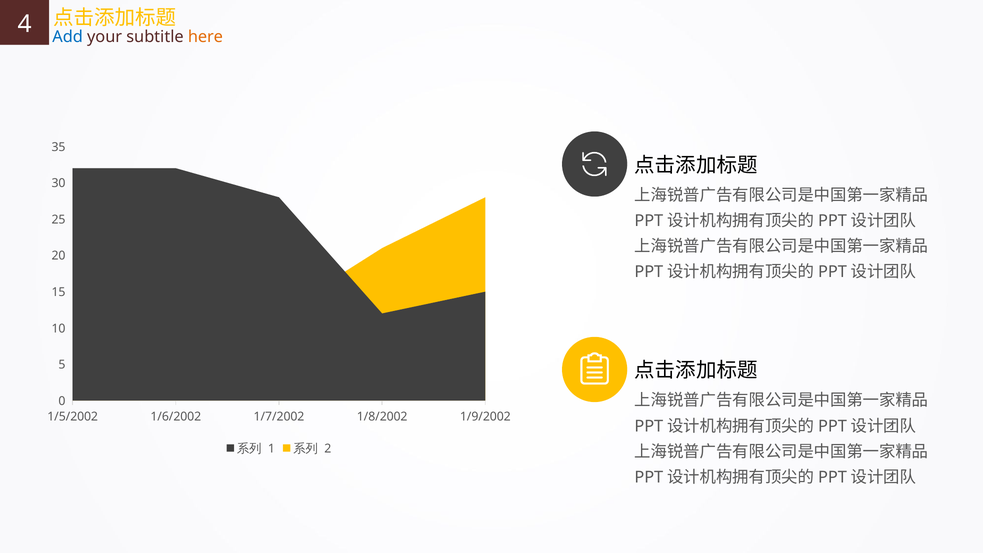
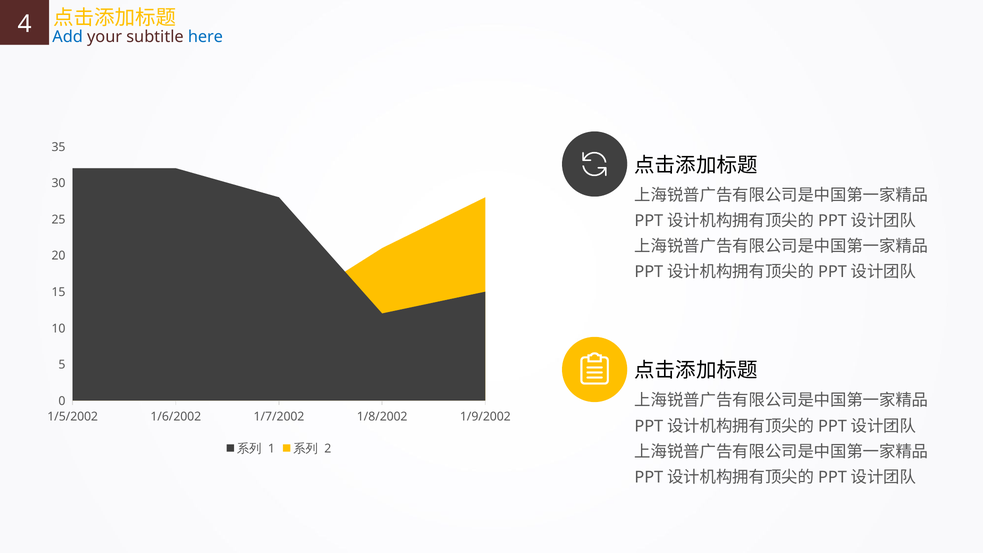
here colour: orange -> blue (205, 37)
